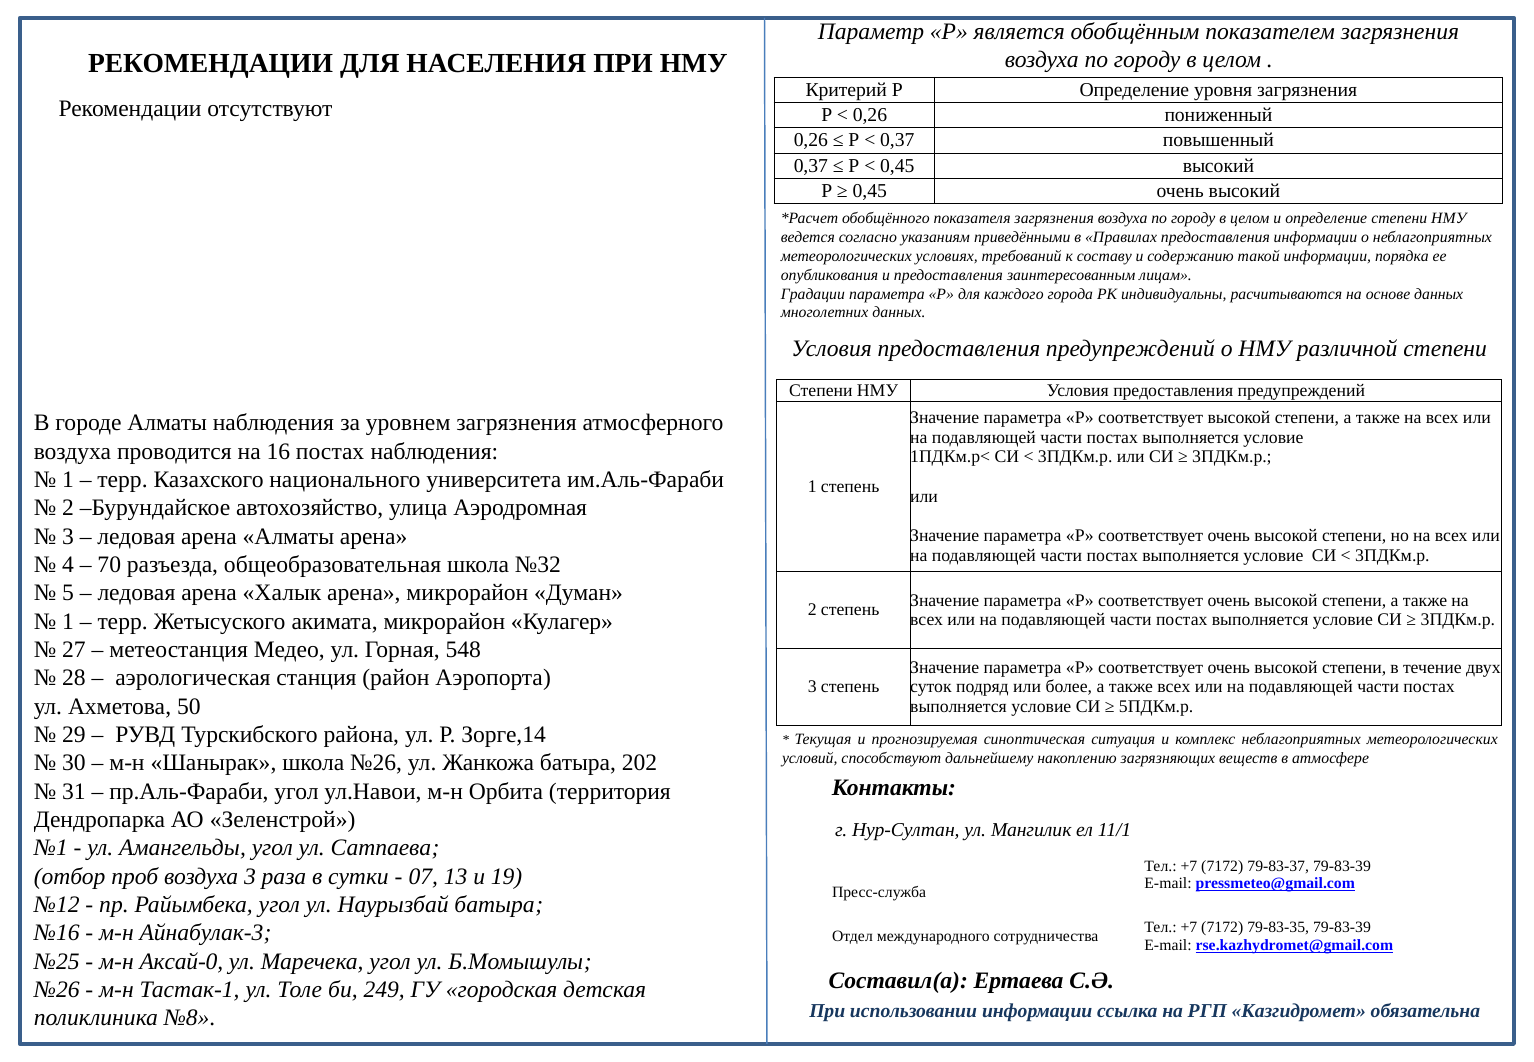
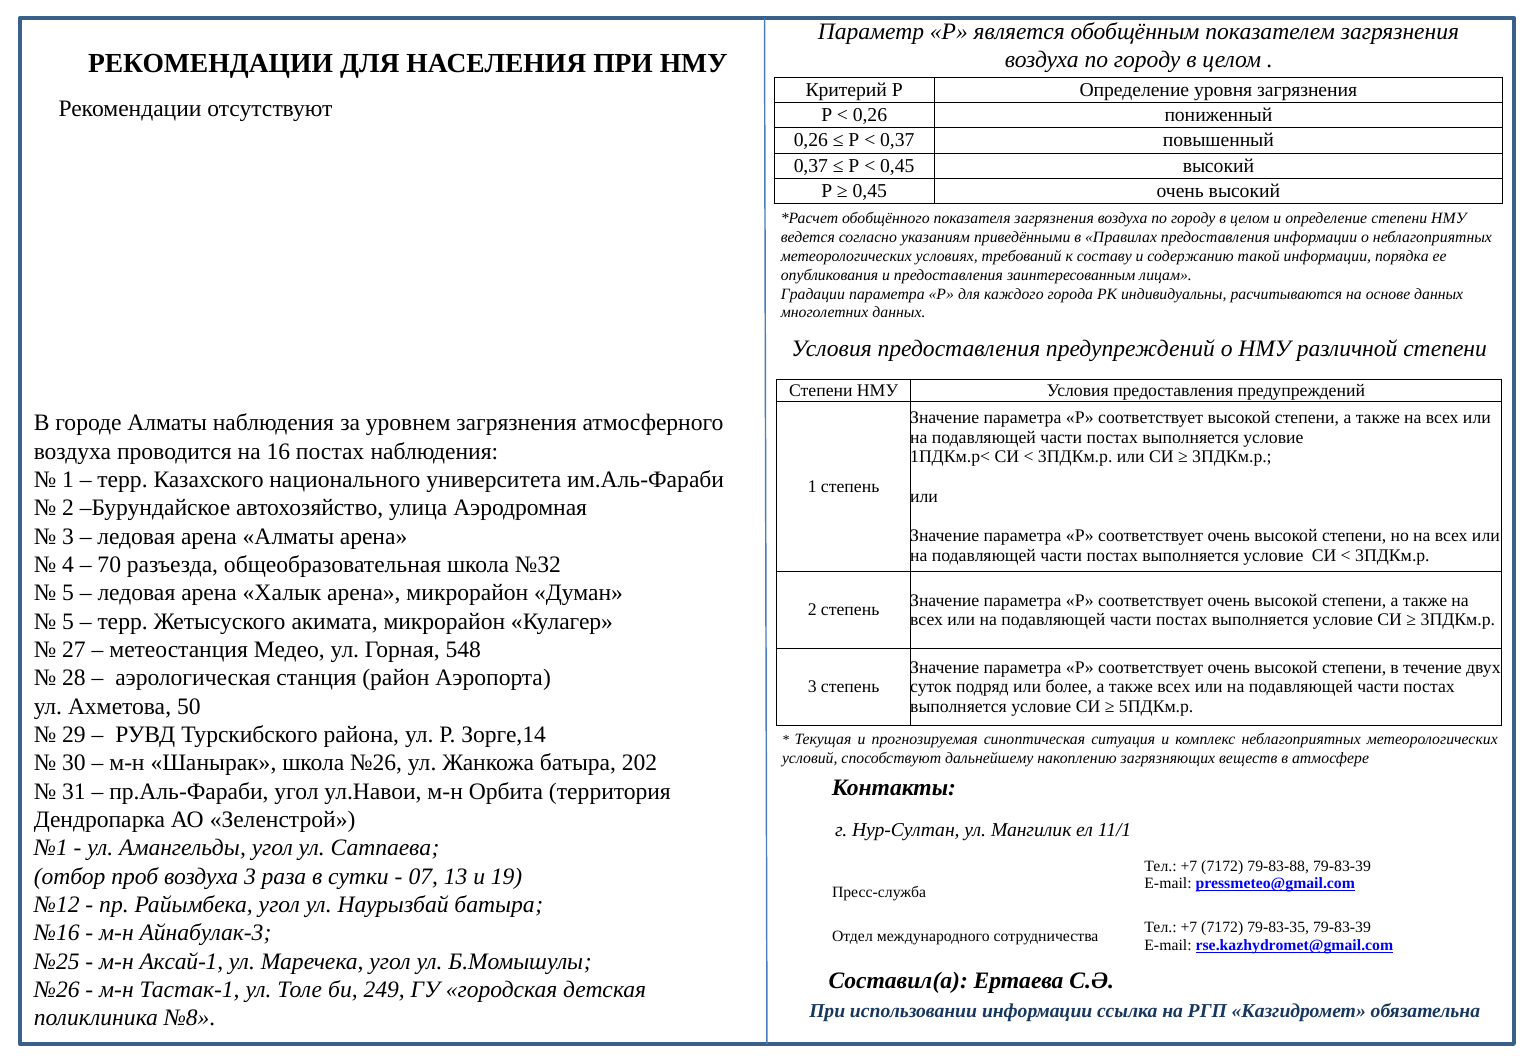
1: 1 -> 5 (68, 621)
79-83-37: 79-83-37 -> 79-83-88 (1278, 866)
Аксай-0: Аксай-0 -> Аксай-1 (181, 961)
